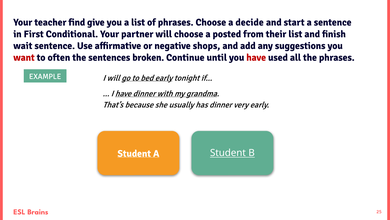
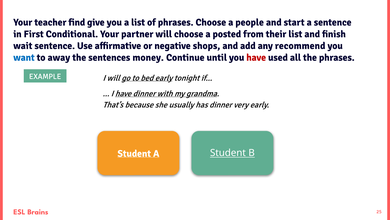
decide: decide -> people (250, 22)
suggestions: suggestions -> recommend (300, 46)
want colour: red -> blue (24, 57)
often: often -> away (59, 57)
broken: broken -> money (148, 57)
